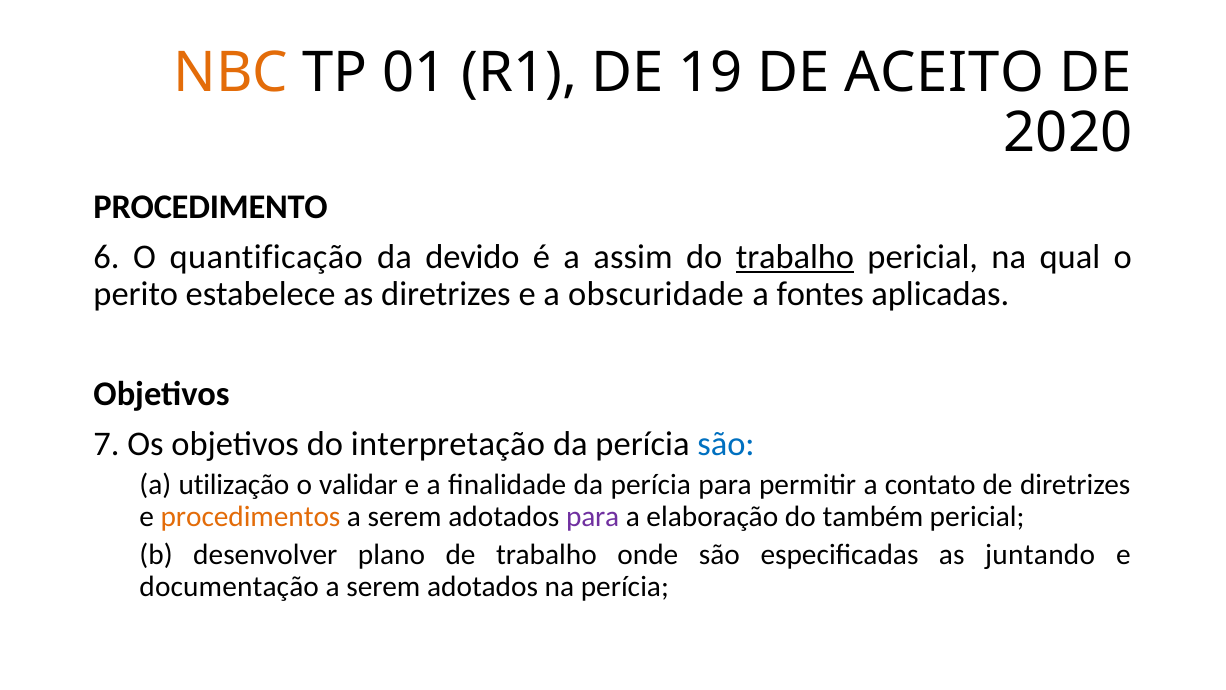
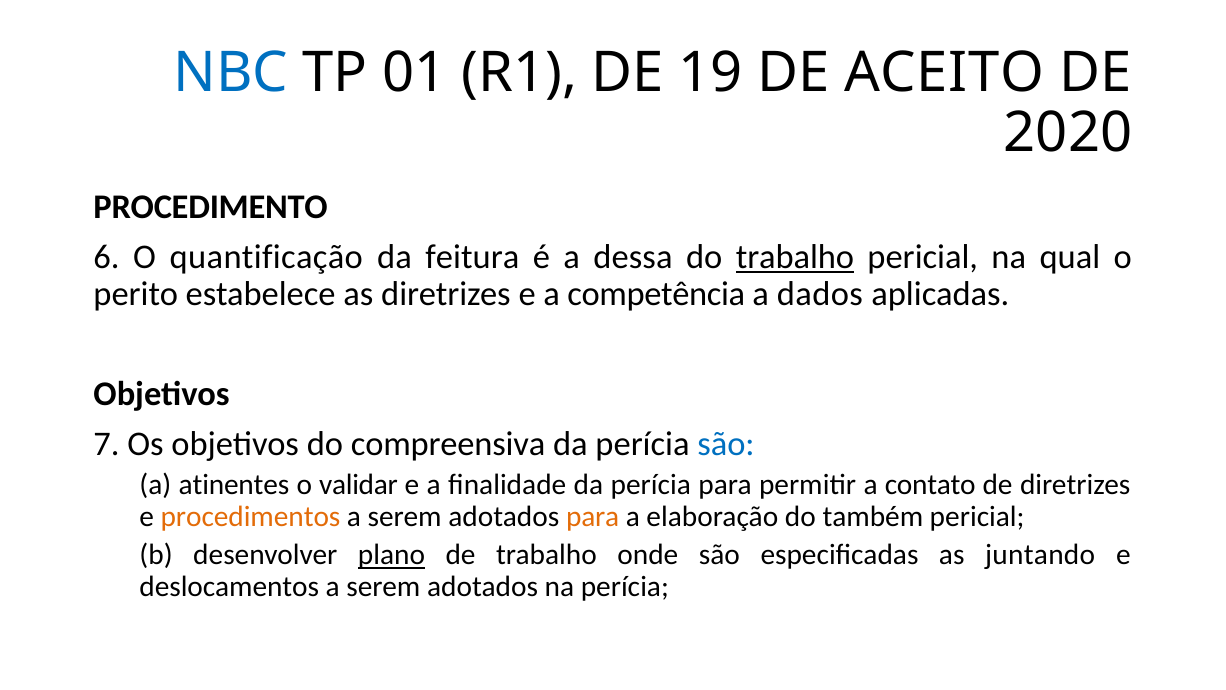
NBC colour: orange -> blue (231, 73)
devido: devido -> feitura (472, 257)
assim: assim -> dessa (633, 257)
obscuridade: obscuridade -> competência (656, 294)
fontes: fontes -> dados (820, 294)
interpretação: interpretação -> compreensiva (448, 444)
utilização: utilização -> atinentes (234, 485)
para colour: purple -> orange (593, 517)
plano underline: none -> present (391, 555)
documentação: documentação -> deslocamentos (229, 587)
